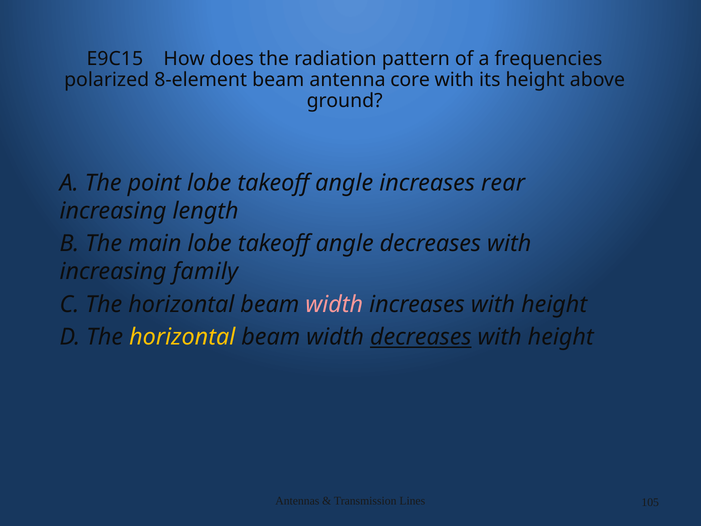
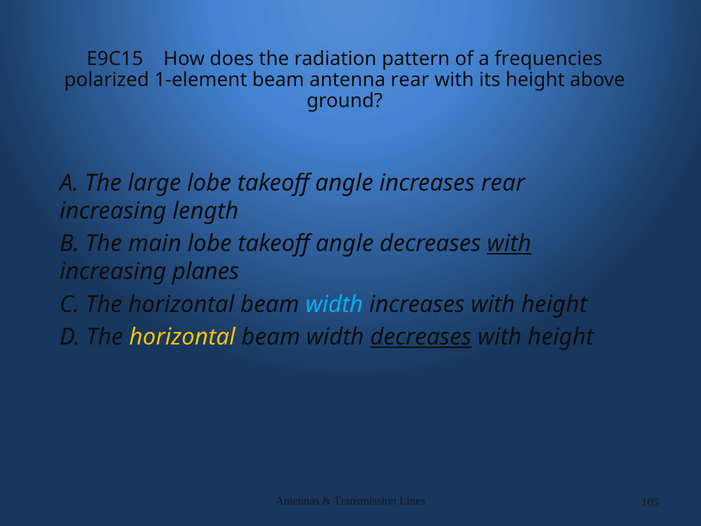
8-element: 8-element -> 1-element (201, 80)
antenna core: core -> rear (410, 80)
point: point -> large (154, 183)
with underline: none -> present (509, 243)
family: family -> planes (206, 272)
width colour: pink -> light blue (334, 304)
